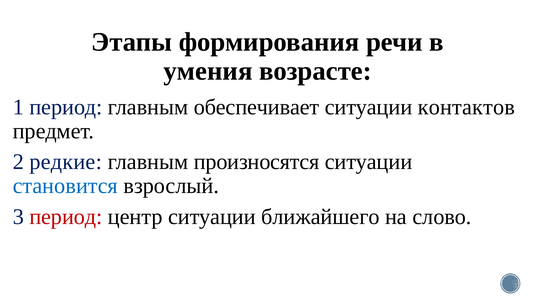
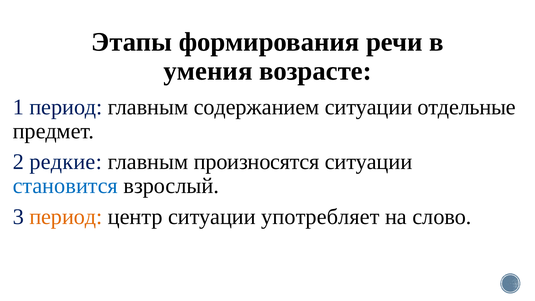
обеспечивает: обеспечивает -> содержанием (257, 107)
контактов: контактов -> отдельные (467, 107)
период colour: red -> orange (66, 217)
ближайшего: ближайшего -> употребляет (320, 217)
